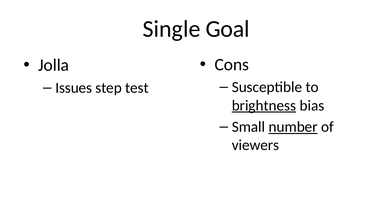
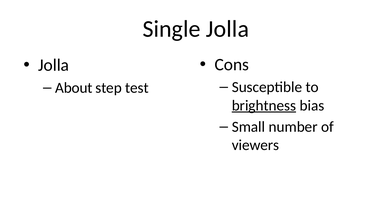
Single Goal: Goal -> Jolla (227, 29)
Issues: Issues -> About (74, 88)
number underline: present -> none (293, 127)
